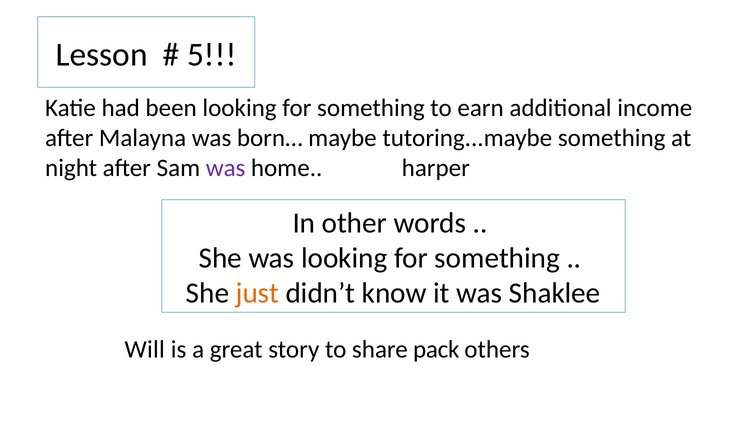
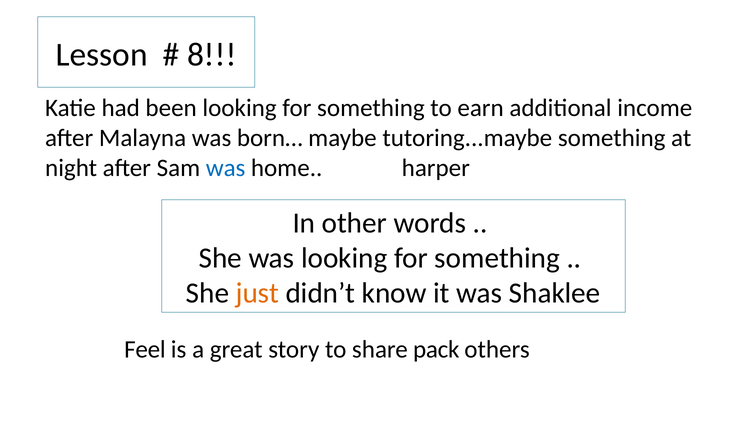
5: 5 -> 8 (212, 55)
was colour: purple -> blue (226, 168)
Will: Will -> Feel (145, 349)
